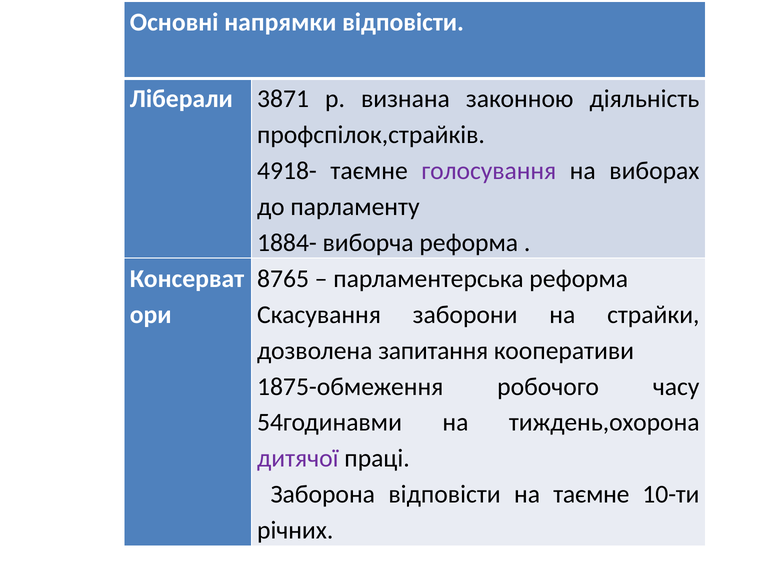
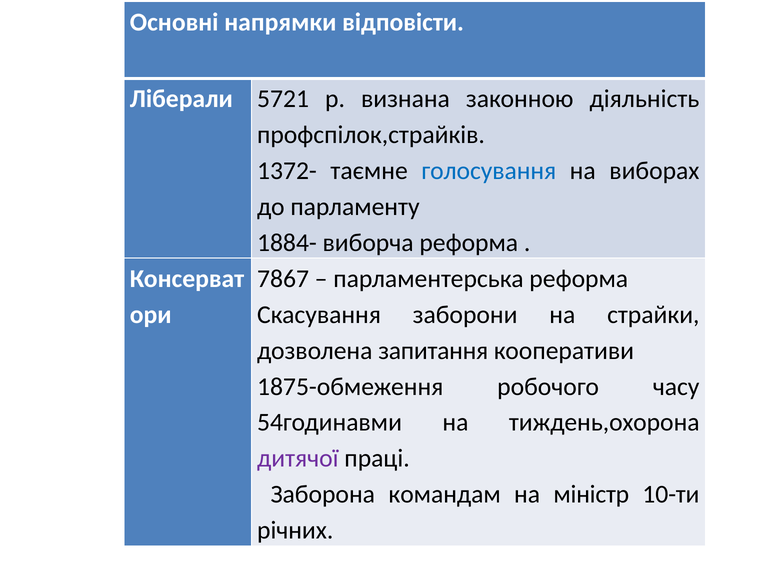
3871: 3871 -> 5721 (283, 99)
4918-: 4918- -> 1372- (287, 171)
голосування colour: purple -> blue (489, 171)
8765: 8765 -> 7867 (283, 279)
Заборона відповісти: відповісти -> командам (445, 494)
на таємне: таємне -> міністр (591, 494)
